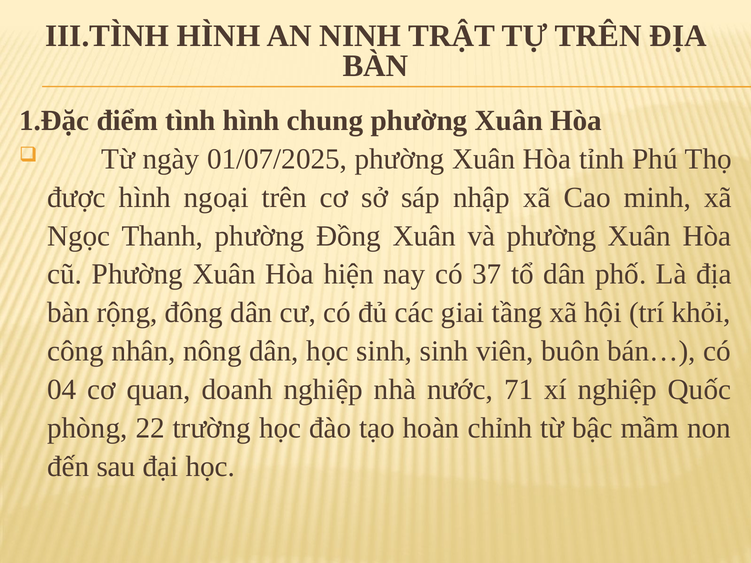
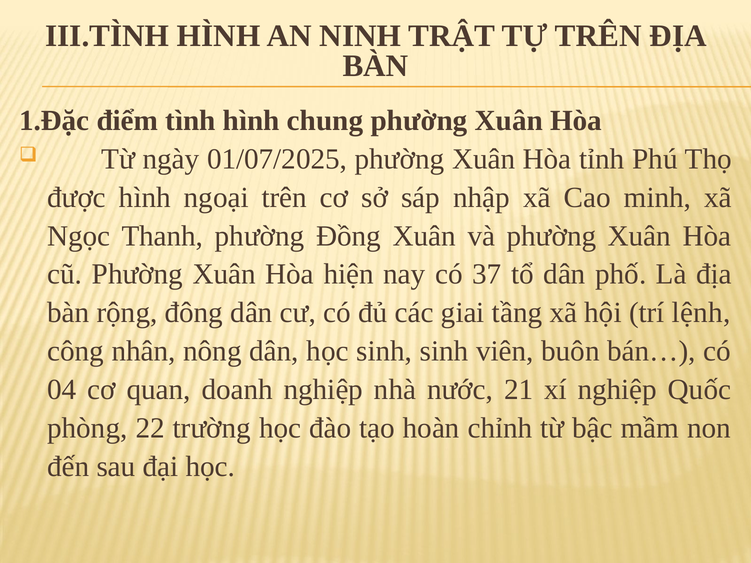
khỏi: khỏi -> lệnh (701, 313)
71: 71 -> 21 (519, 390)
